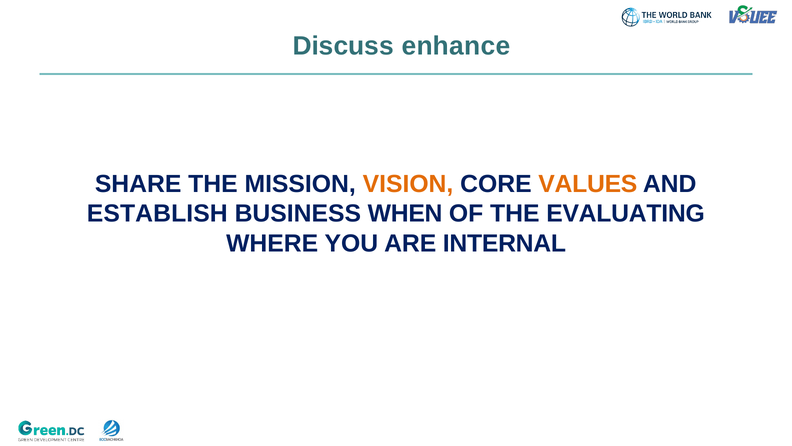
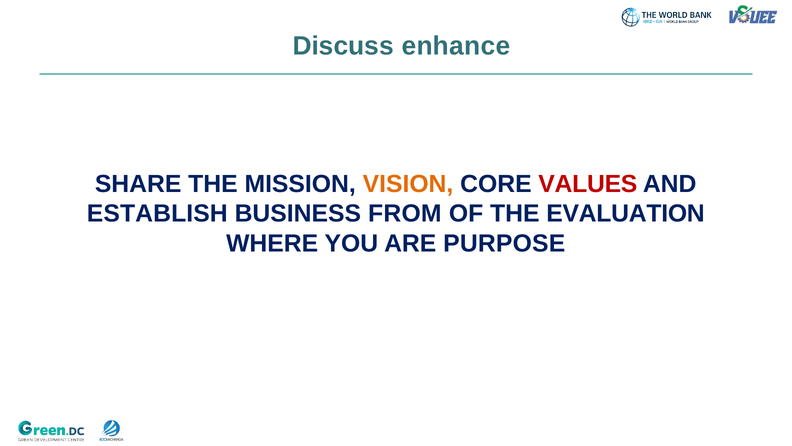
VALUES colour: orange -> red (588, 184)
WHEN: WHEN -> FROM (405, 213)
EVALUATING: EVALUATING -> EVALUATION (626, 213)
INTERNAL: INTERNAL -> PURPOSE (504, 243)
